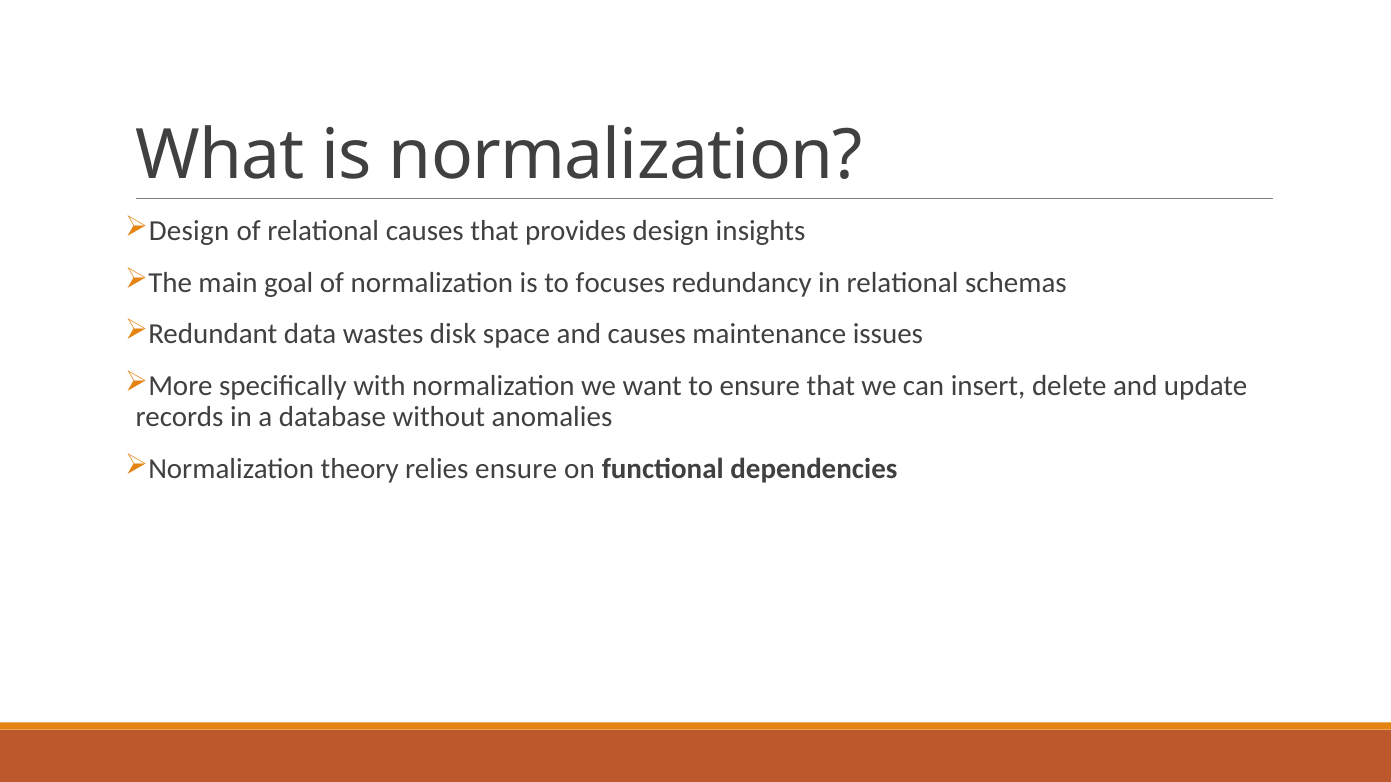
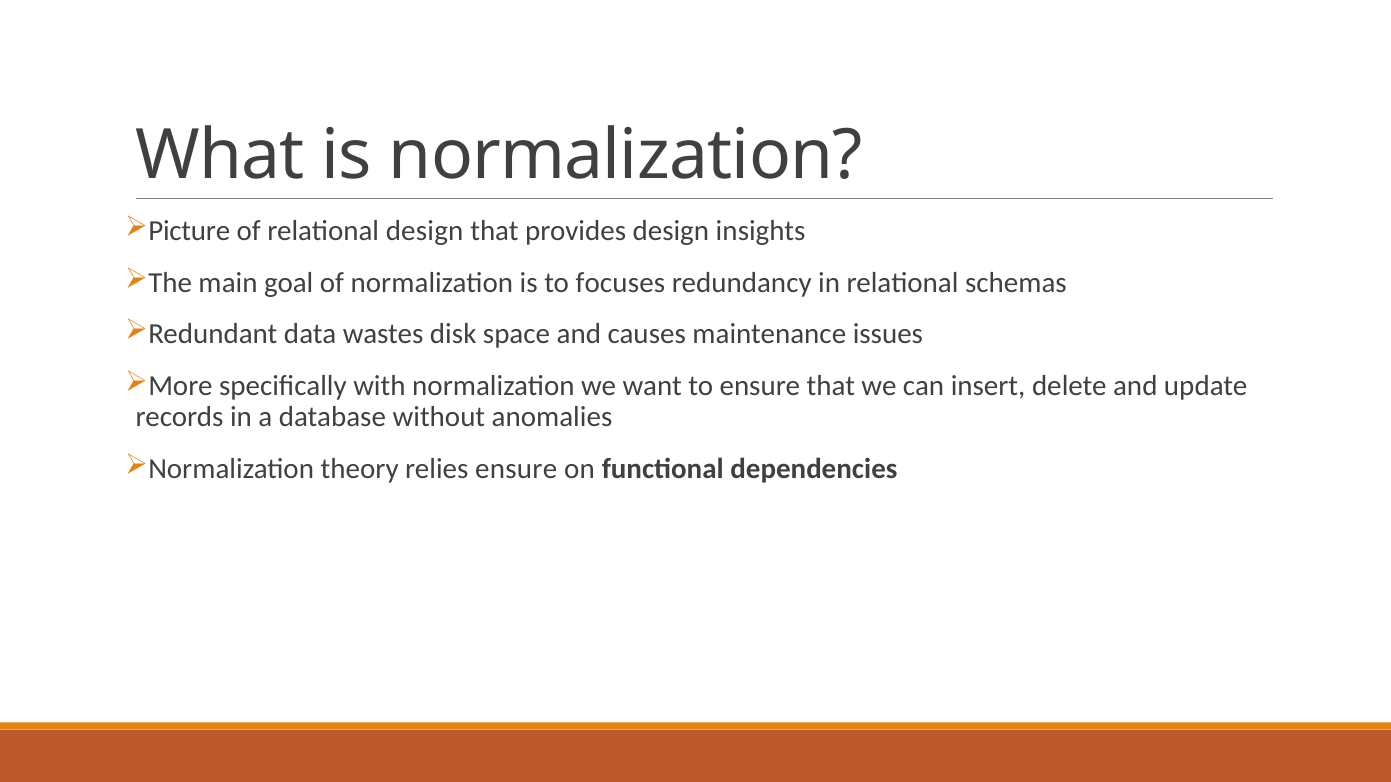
Design: Design -> Picture (189, 231)
relational causes: causes -> design (425, 231)
